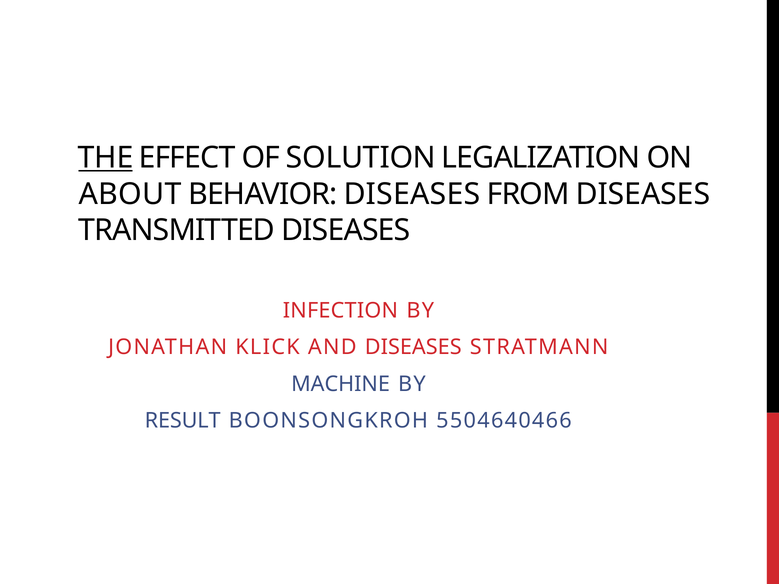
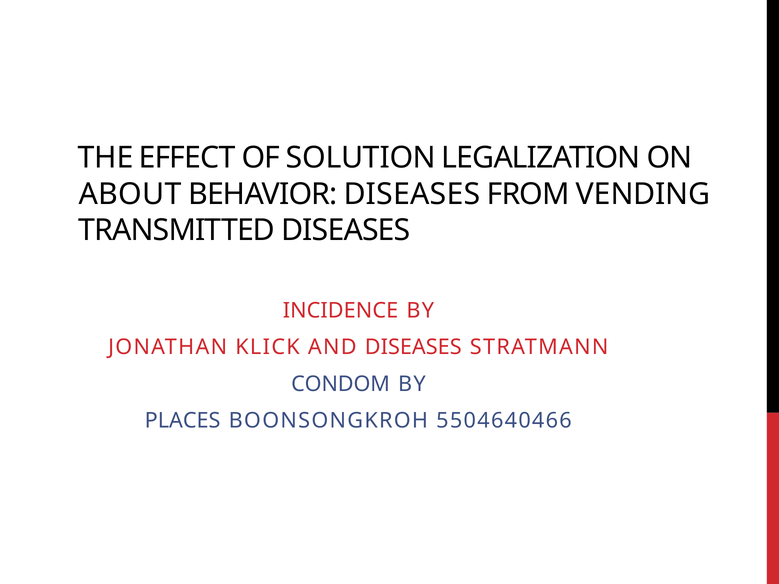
THE underline: present -> none (106, 158)
FROM DISEASES: DISEASES -> VENDING (643, 194)
INFECTION: INFECTION -> INCIDENCE (340, 311)
MACHINE: MACHINE -> CONDOM (341, 384)
RESULT: RESULT -> PLACES (183, 421)
